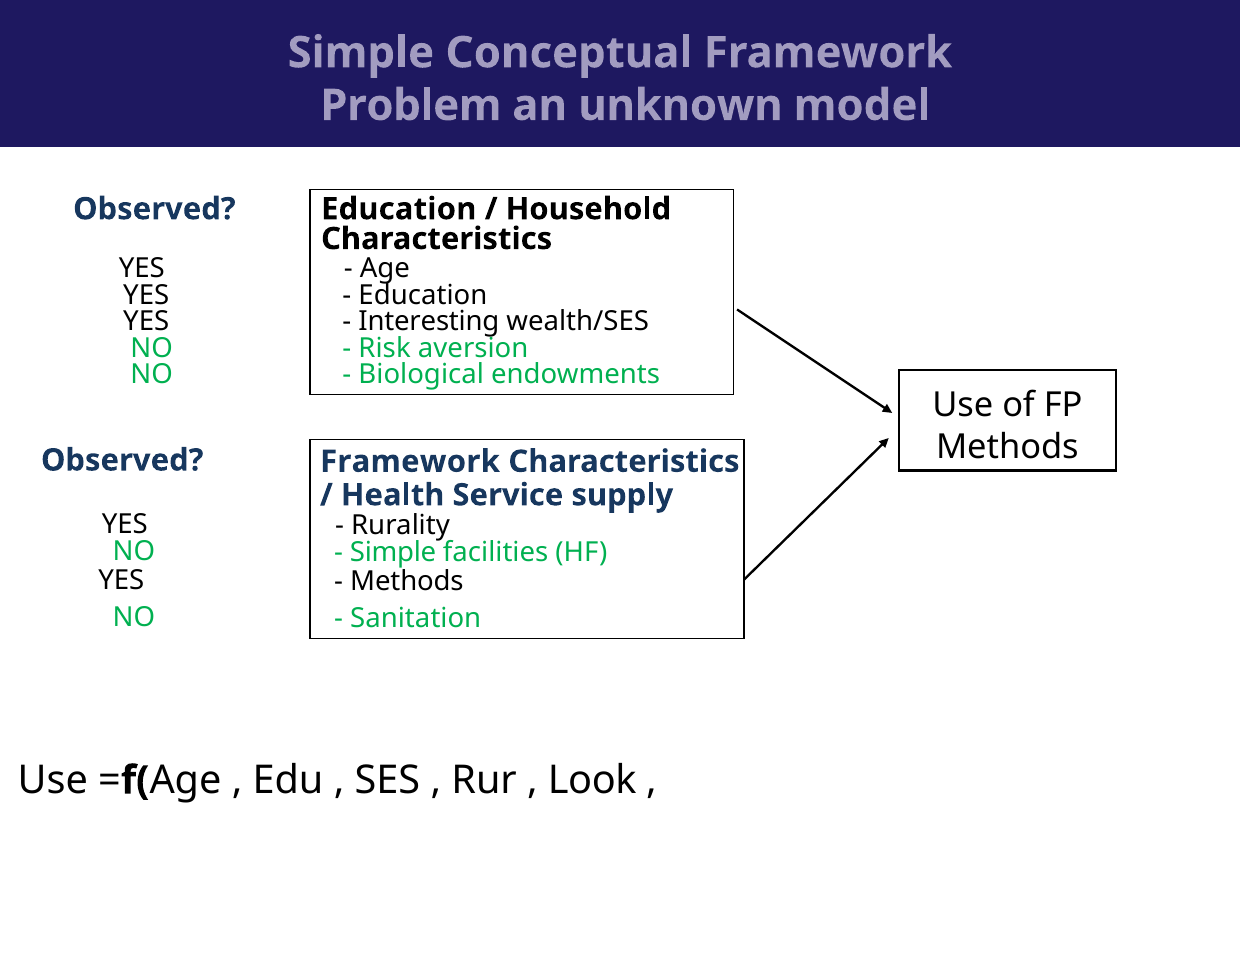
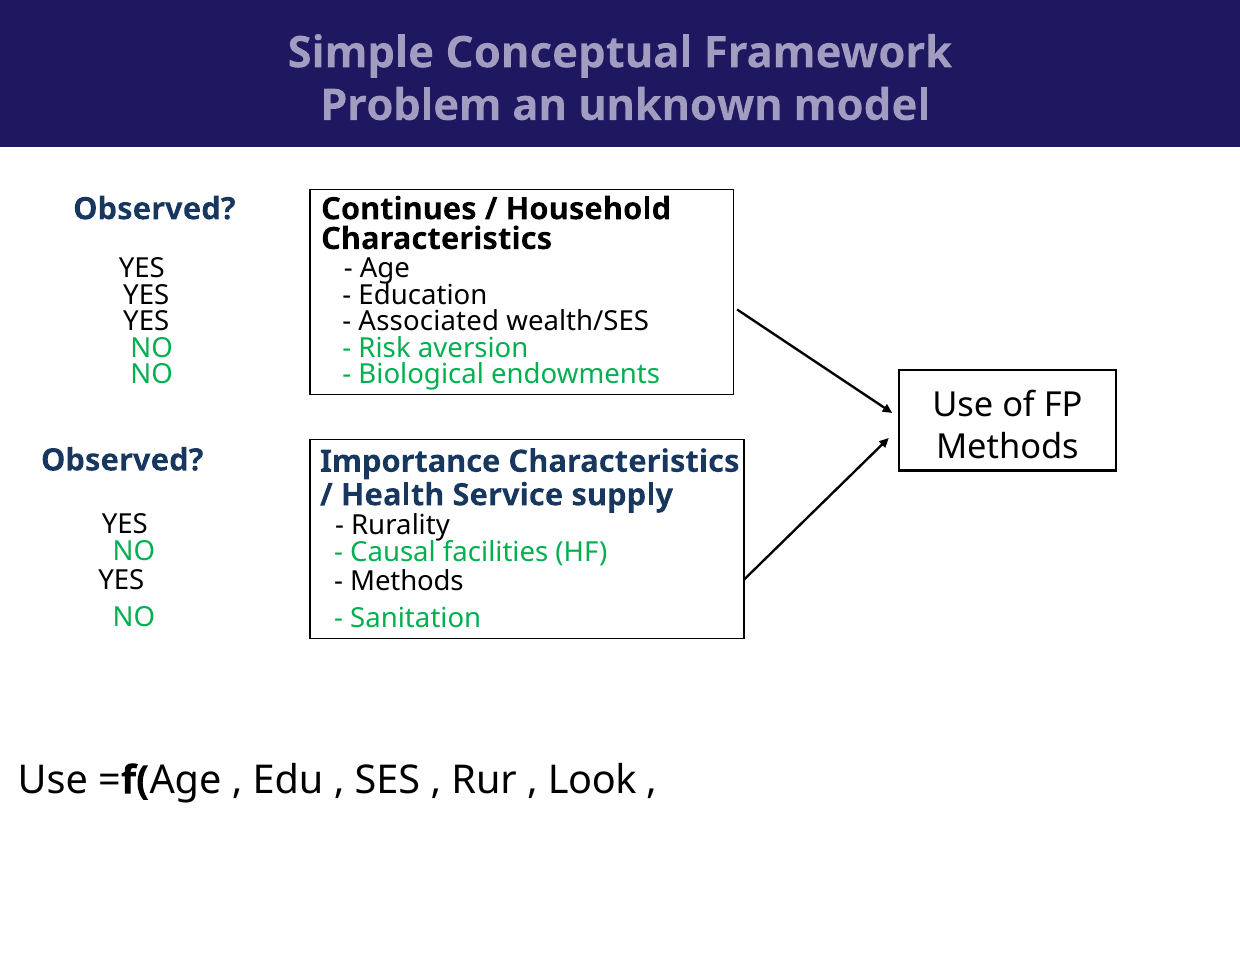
Education: Education -> Continues (399, 209)
Interesting: Interesting -> Associated (429, 321)
Framework: Framework -> Importance (410, 461)
Simple: Simple -> Causal (393, 552)
